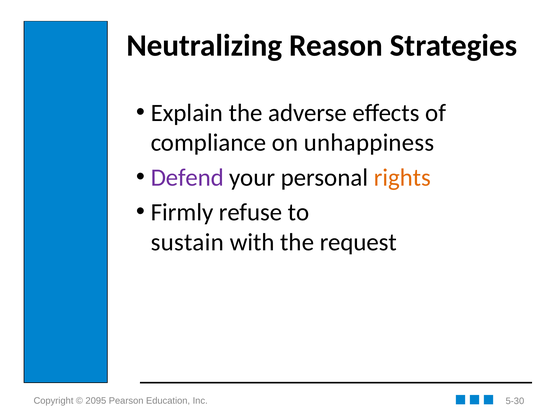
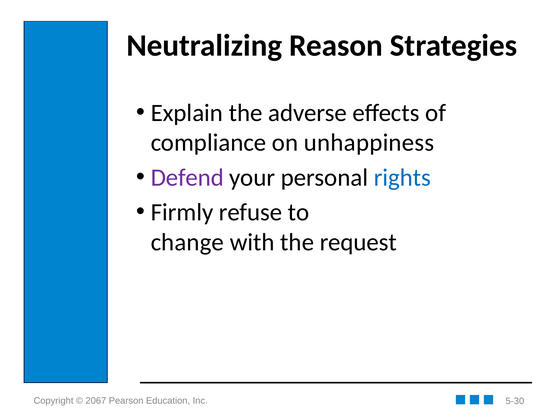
rights colour: orange -> blue (402, 178)
sustain: sustain -> change (187, 242)
2095: 2095 -> 2067 (96, 401)
